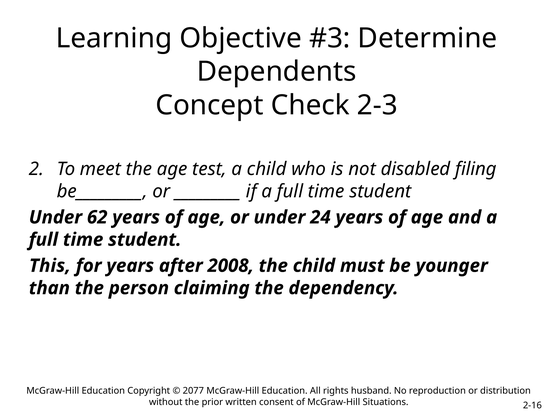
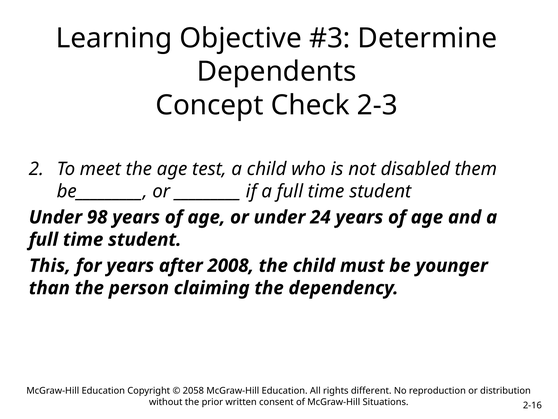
filing: filing -> them (476, 169)
62: 62 -> 98 (97, 217)
2077: 2077 -> 2058 (193, 390)
husband: husband -> different (371, 390)
